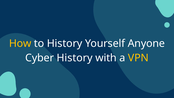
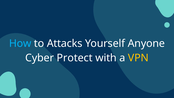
How colour: yellow -> light blue (20, 43)
to History: History -> Attacks (65, 43)
Cyber History: History -> Protect (75, 58)
